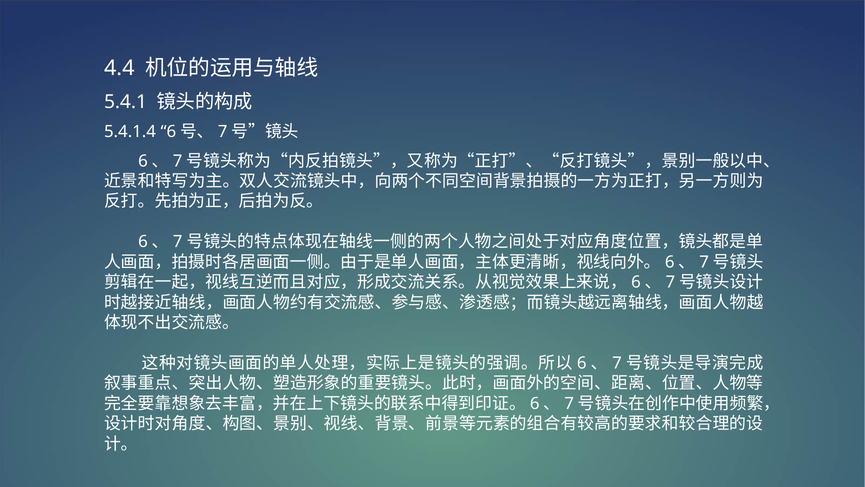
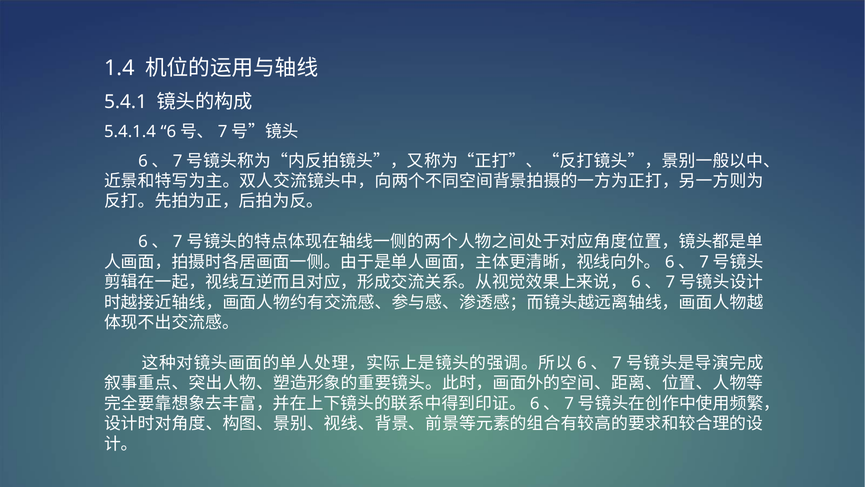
4.4: 4.4 -> 1.4 (119, 68)
